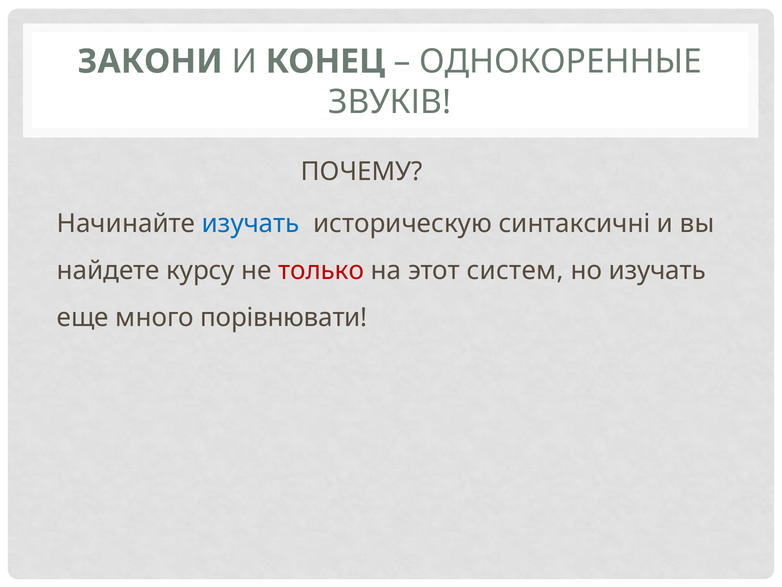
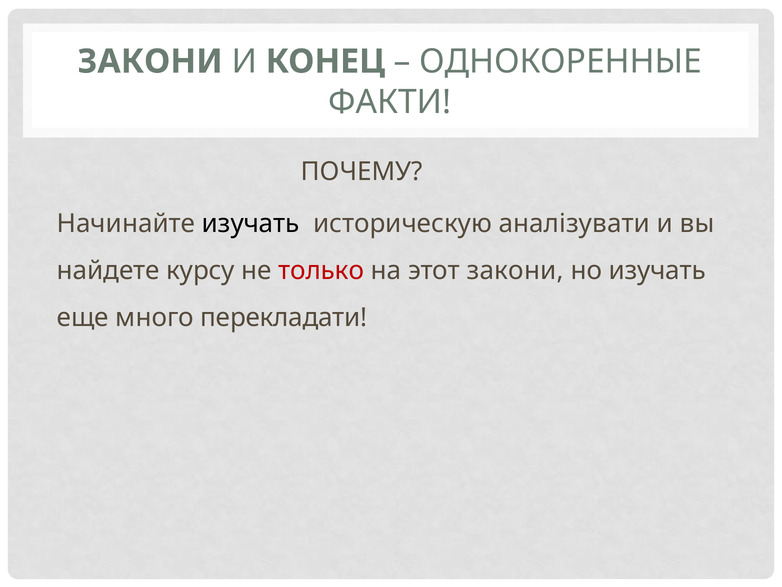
ЗВУКІВ: ЗВУКІВ -> ФАКТИ (390, 102)
изучать colour: blue -> black (251, 223)
синтаксичні: синтаксичні -> аналізувати (574, 223)
этот систем: систем -> закони (515, 270)
порівнювати: порівнювати -> перекладати (284, 317)
